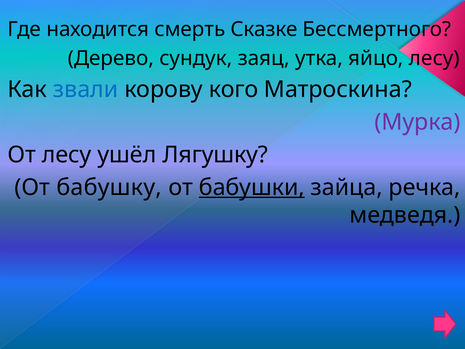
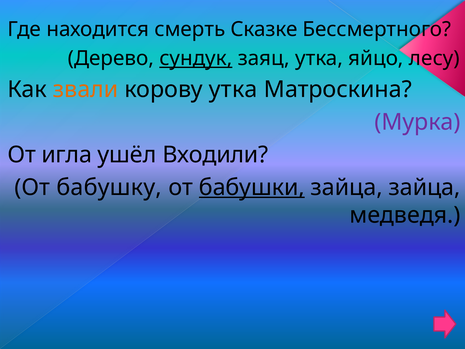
сундук underline: none -> present (196, 58)
звали colour: blue -> orange (86, 90)
корову кого: кого -> утка (233, 90)
От лесу: лесу -> игла (67, 155)
Лягушку: Лягушку -> Входили (215, 155)
зайца речка: речка -> зайца (424, 187)
